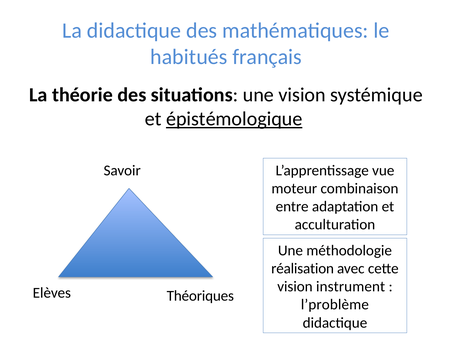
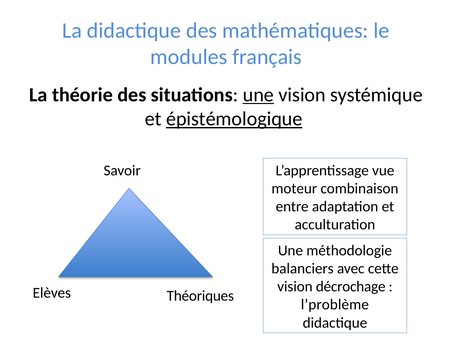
habitués: habitués -> modules (189, 57)
une underline: none -> present (258, 95)
réalisation: réalisation -> balanciers (303, 269)
instrument: instrument -> décrochage (351, 287)
